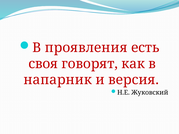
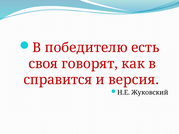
проявления: проявления -> победителю (86, 48)
напарник: напарник -> справится (58, 80)
